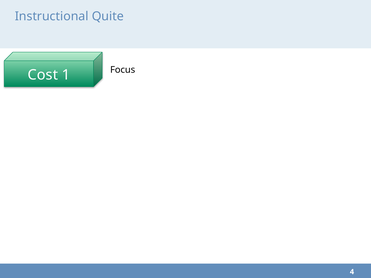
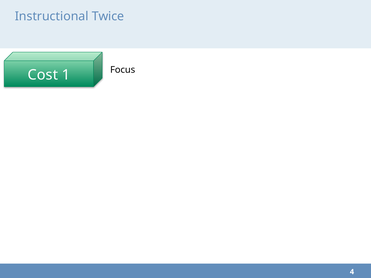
Quite: Quite -> Twice (108, 16)
